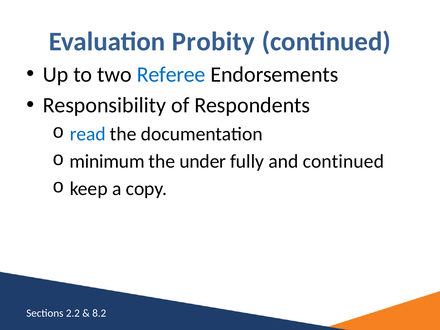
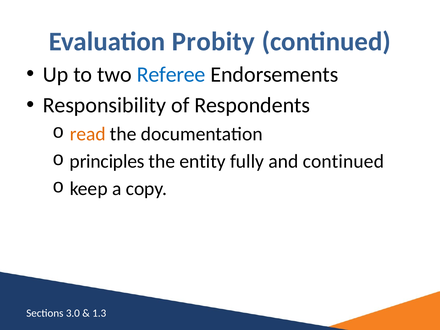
read colour: blue -> orange (88, 134)
minimum: minimum -> principles (107, 161)
under: under -> entity (203, 161)
2.2: 2.2 -> 3.0 (73, 313)
8.2: 8.2 -> 1.3 (99, 313)
